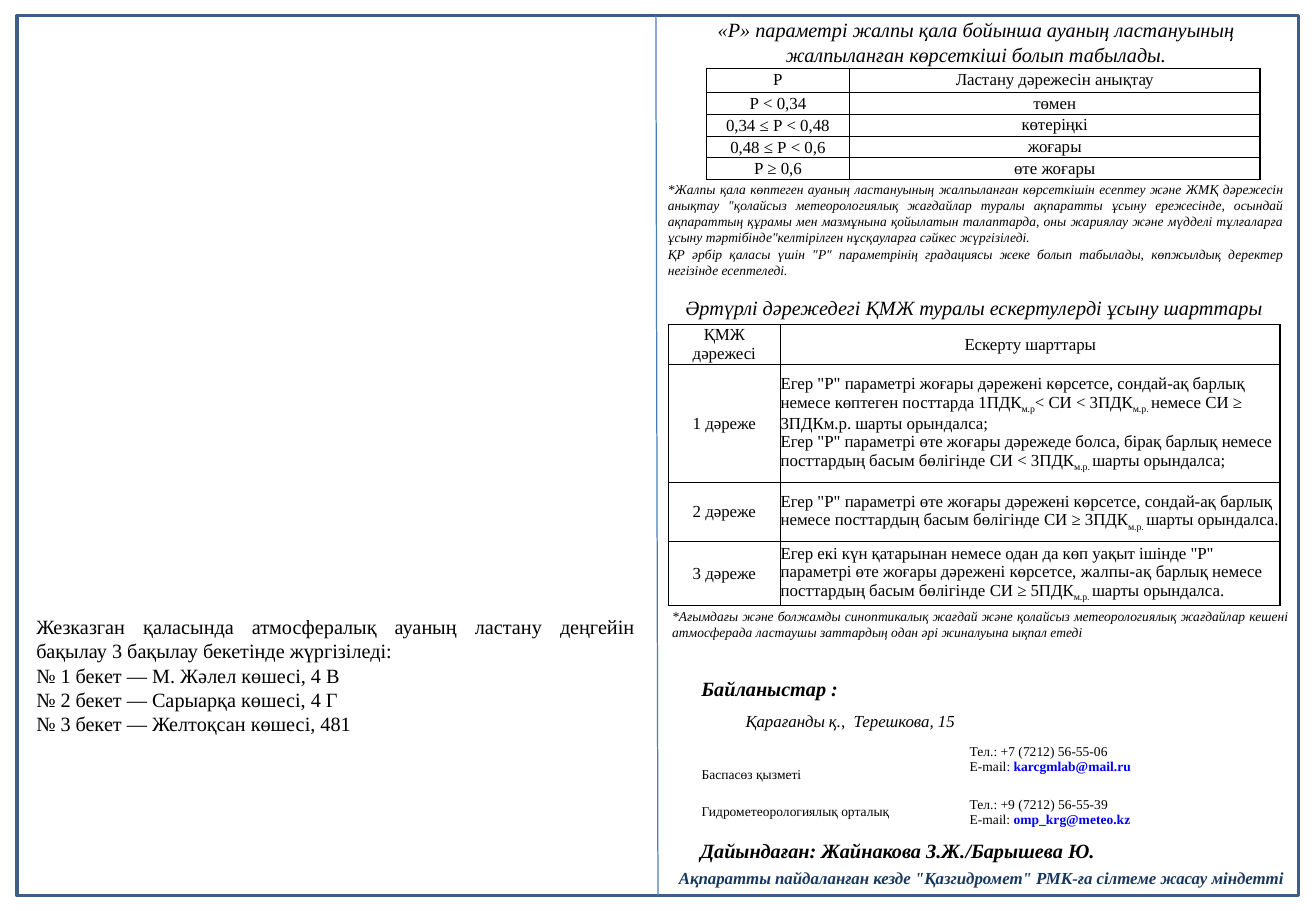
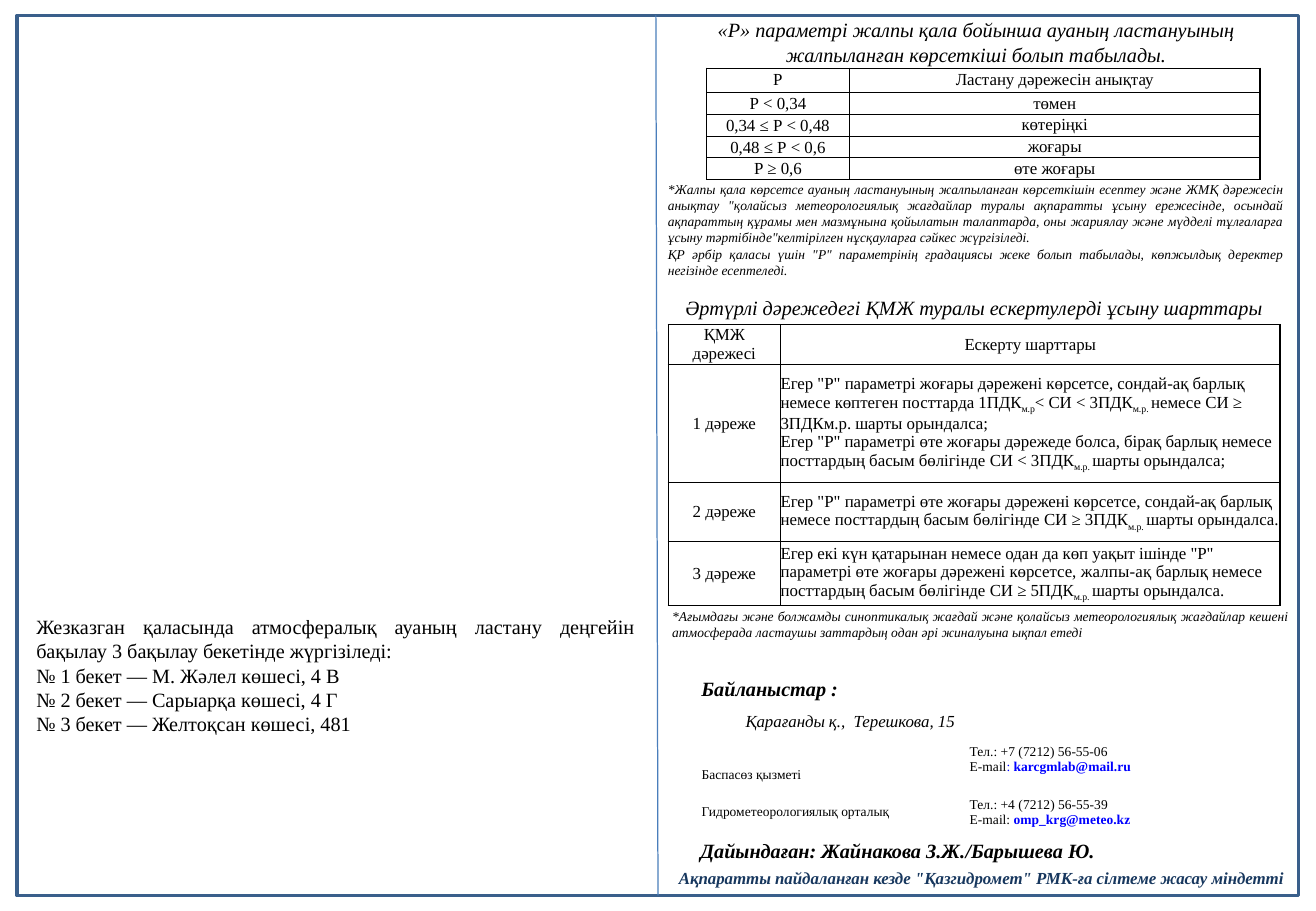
қала көптеген: көптеген -> көрсетсе (777, 190)
+9: +9 -> +4 (1008, 805)
